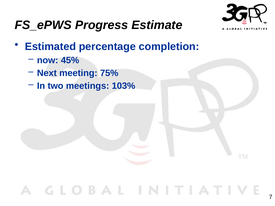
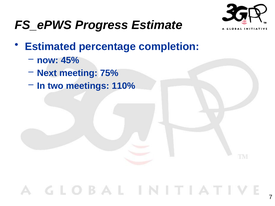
103%: 103% -> 110% (123, 86)
